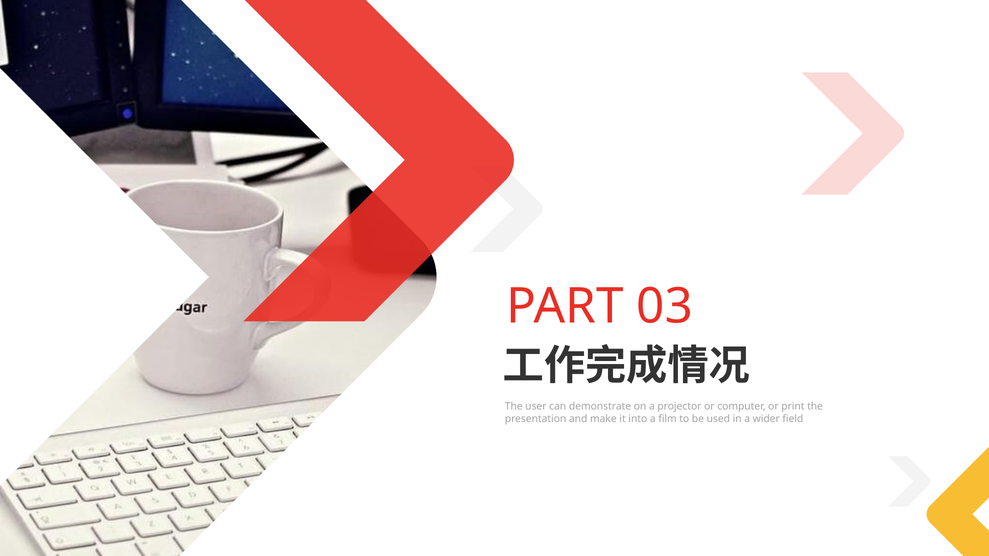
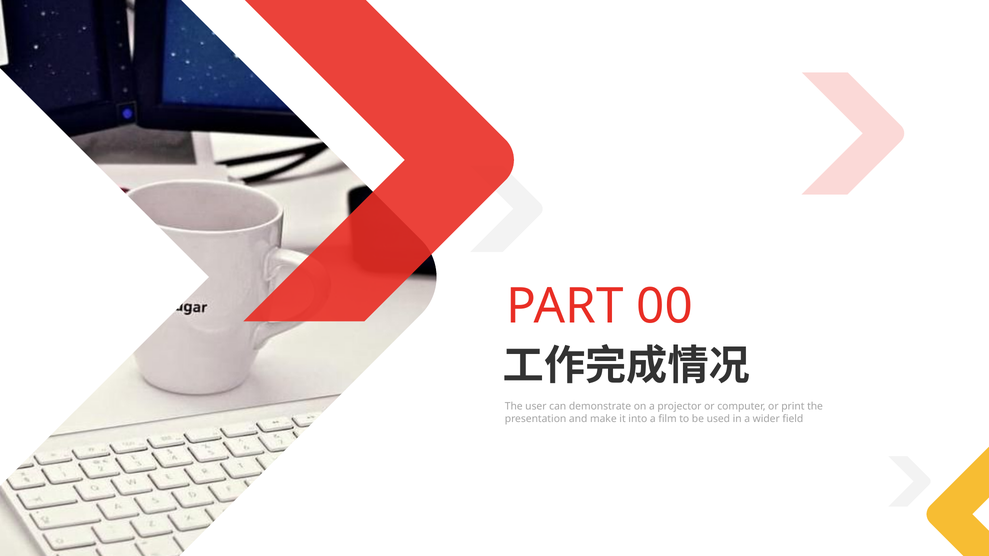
03: 03 -> 00 (665, 307)
